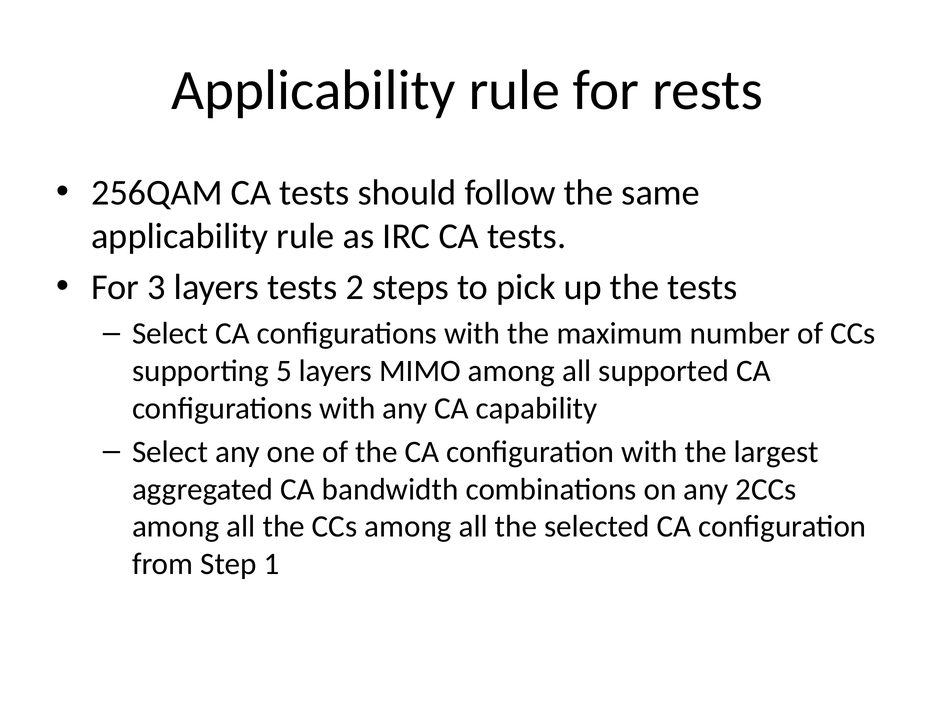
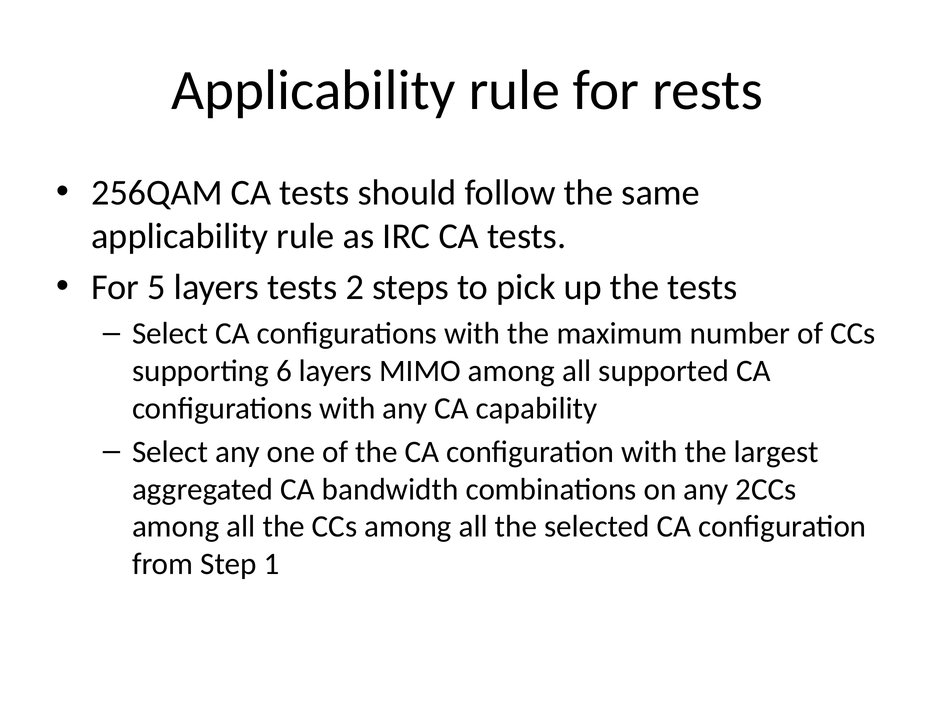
3: 3 -> 5 (156, 287)
5: 5 -> 6 (284, 371)
